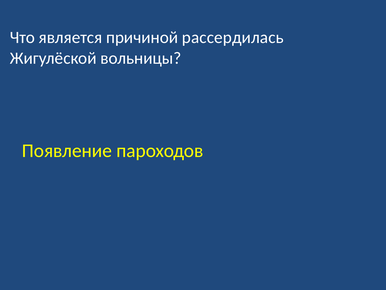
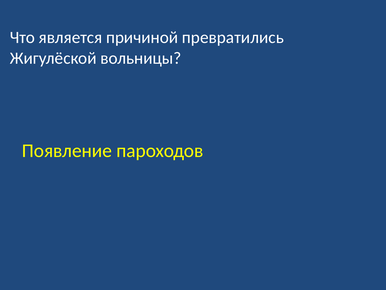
рассердилась: рассердилась -> превратились (233, 37)
